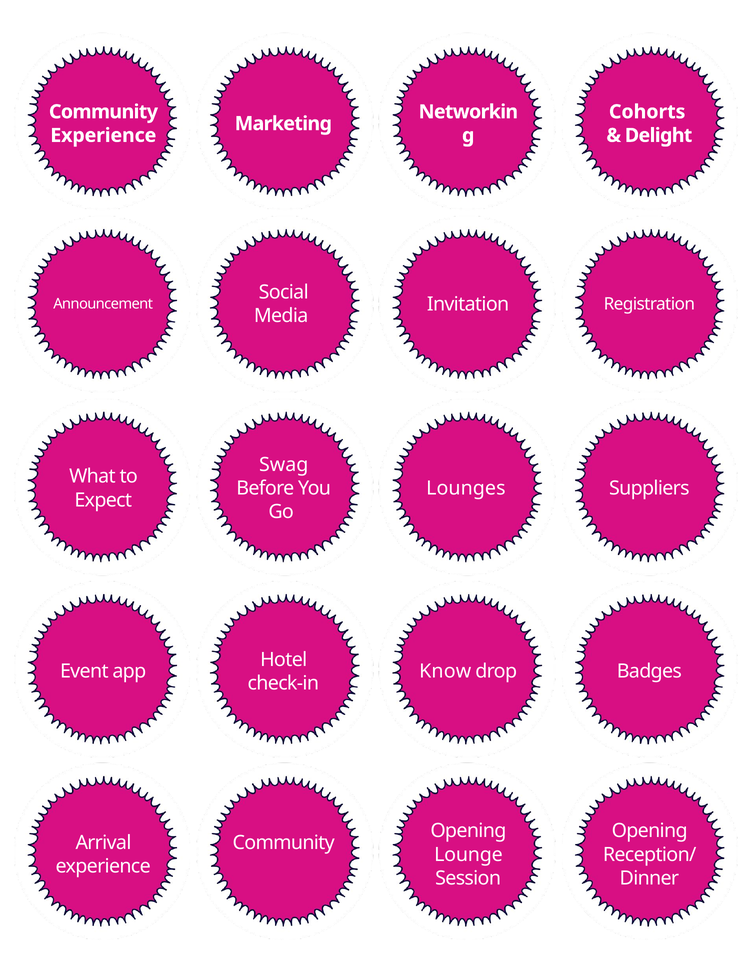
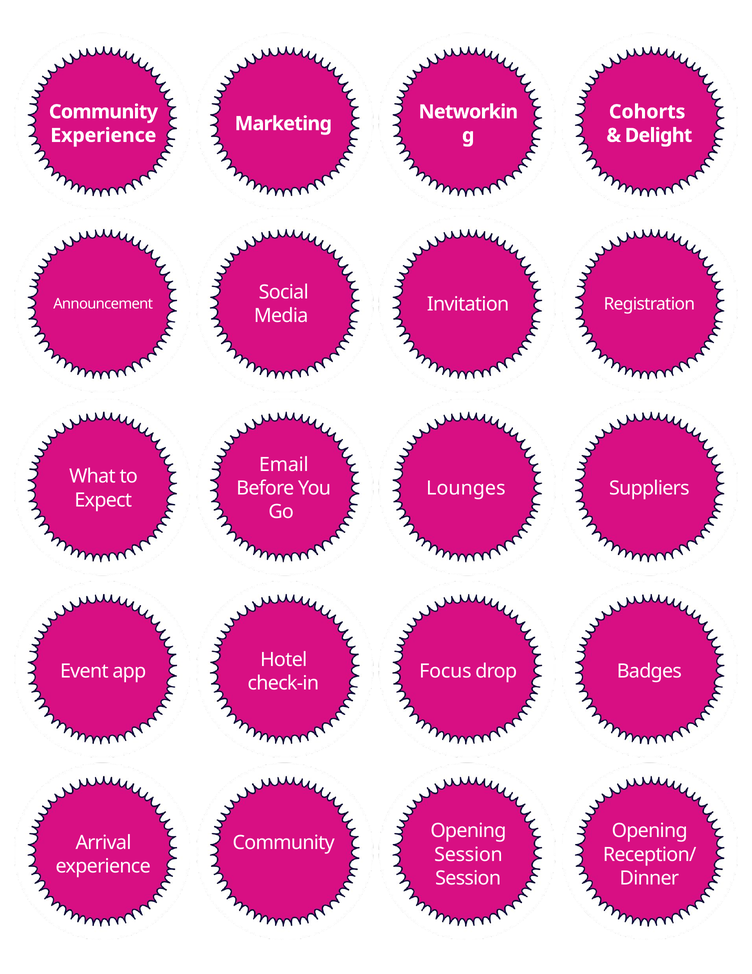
Swag: Swag -> Email (284, 464)
Know: Know -> Focus (445, 671)
Lounge: Lounge -> Session (468, 854)
